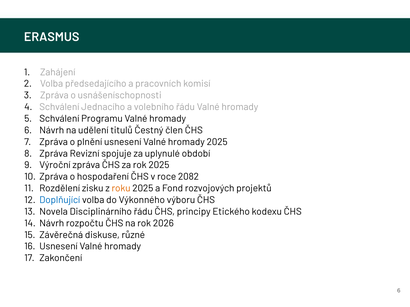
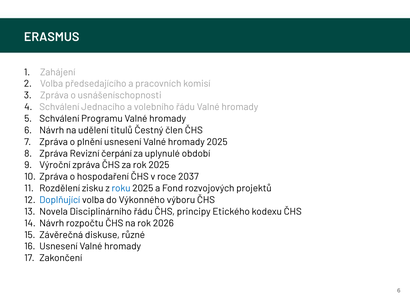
spojuje: spojuje -> čerpání (117, 154)
2082: 2082 -> 2037 (188, 177)
roku colour: orange -> blue (121, 189)
